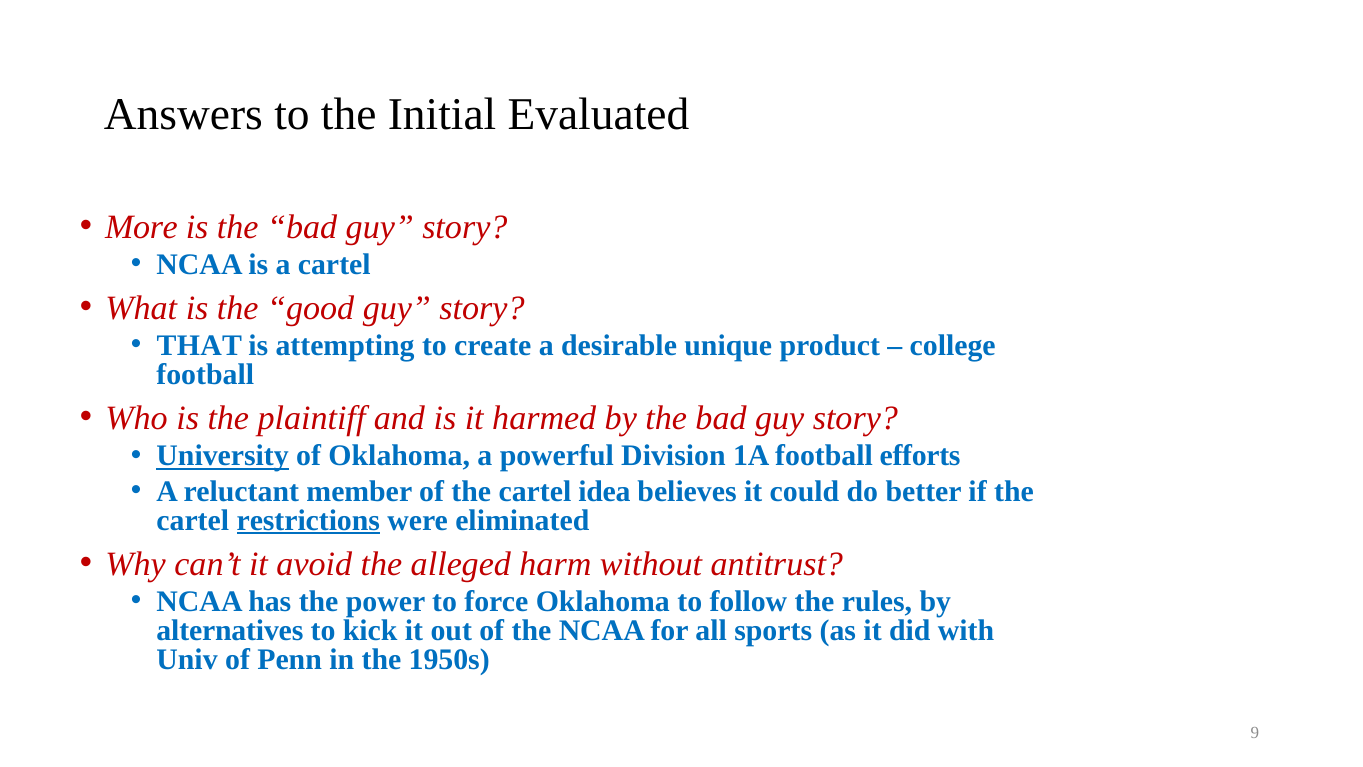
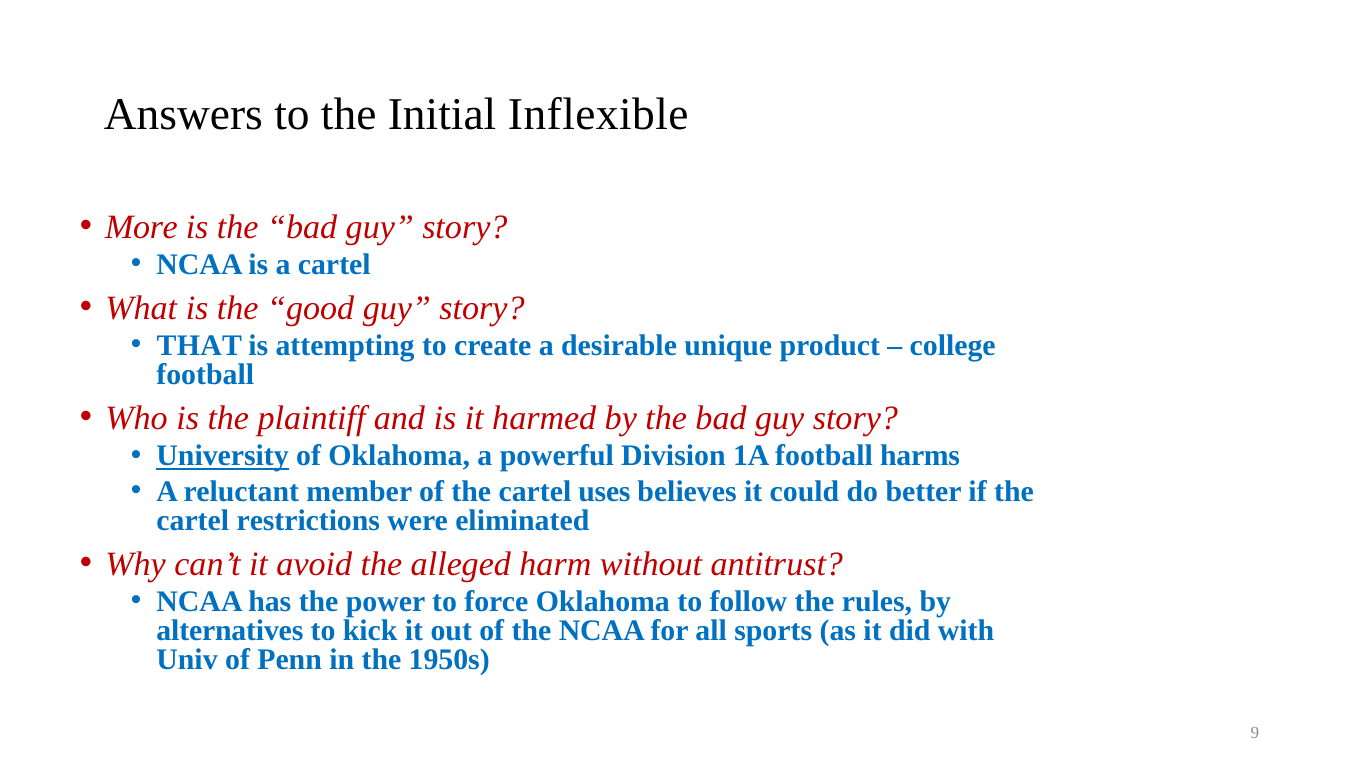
Evaluated: Evaluated -> Inflexible (598, 115)
efforts: efforts -> harms (920, 456)
idea: idea -> uses (604, 491)
restrictions underline: present -> none (308, 520)
